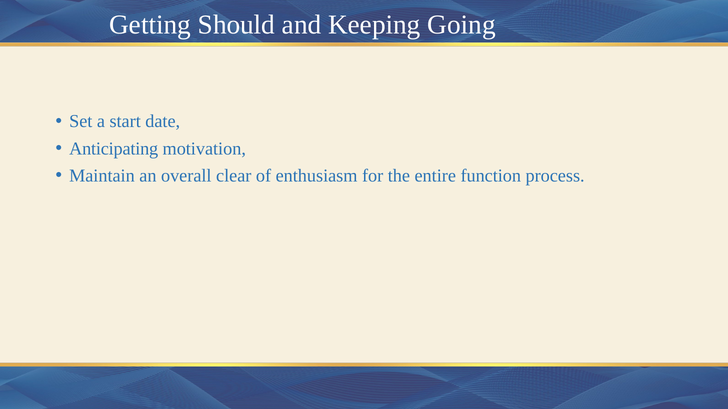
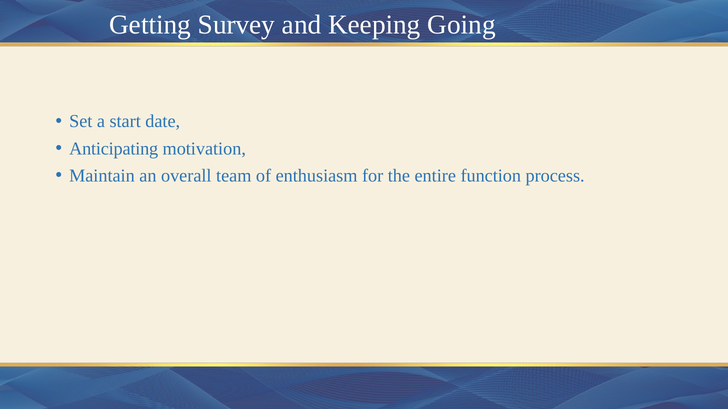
Should: Should -> Survey (236, 25)
clear: clear -> team (234, 176)
